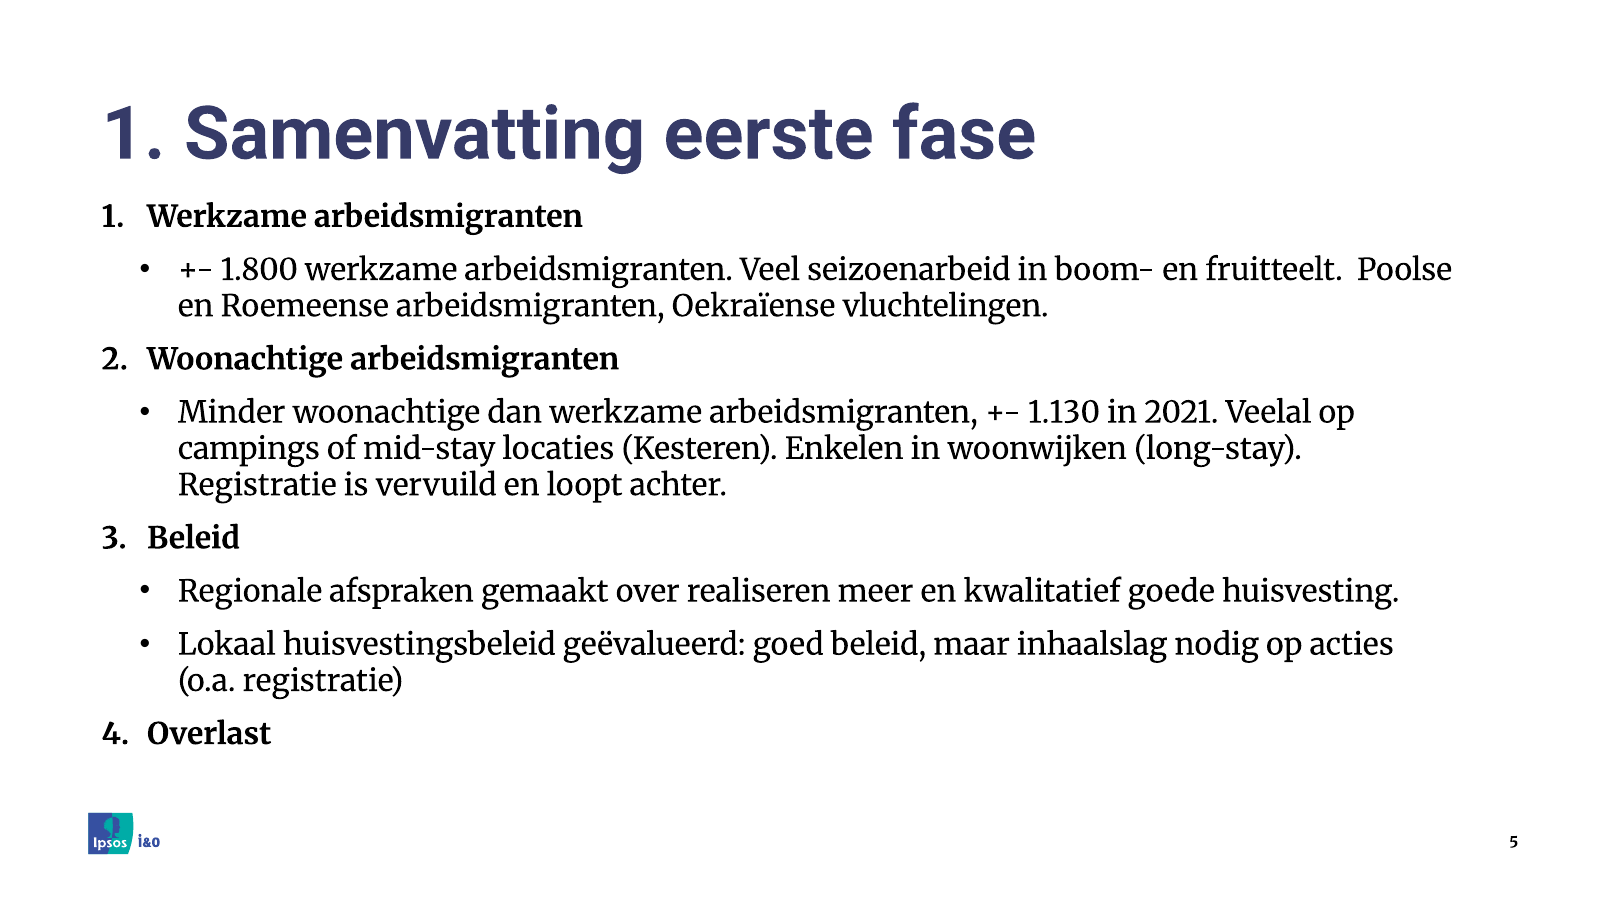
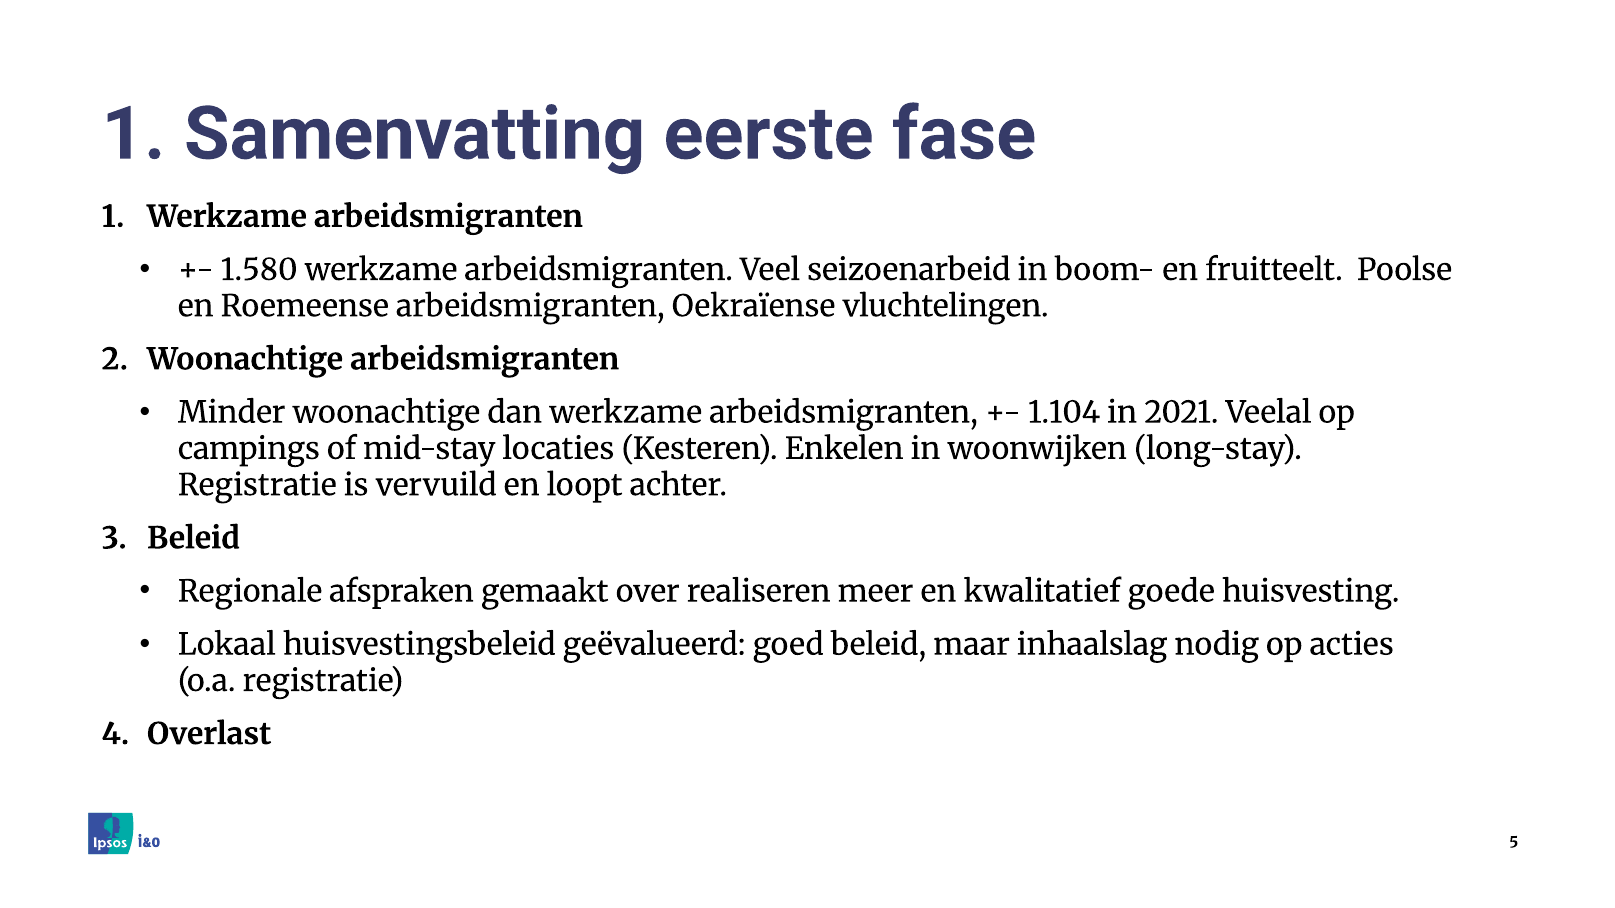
1.800: 1.800 -> 1.580 (259, 270)
1.130: 1.130 -> 1.104 (1064, 413)
